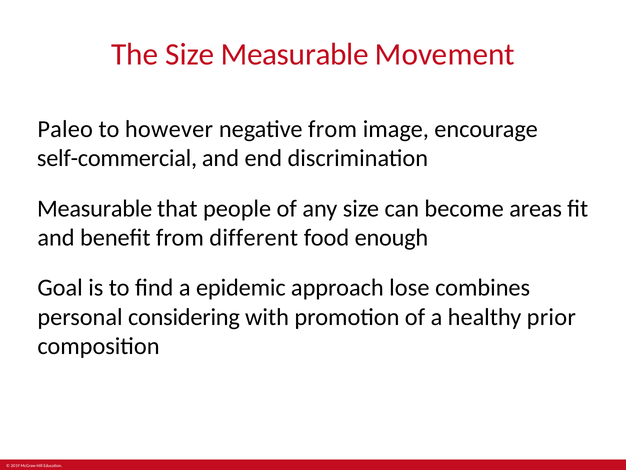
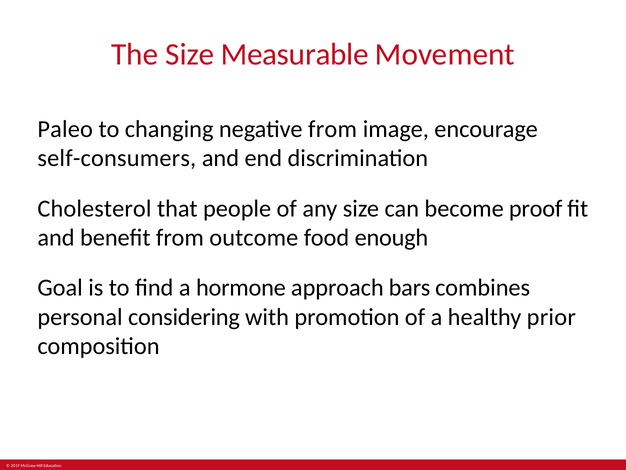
however: however -> changing (169, 129)
self-commercial: self-commercial -> self-consumers (117, 158)
Measurable: Measurable -> Cholesterol (94, 208)
areas: areas -> proof (536, 208)
different: different -> outcome (254, 238)
epidemic: epidemic -> hormone (241, 288)
lose: lose -> bars (410, 288)
